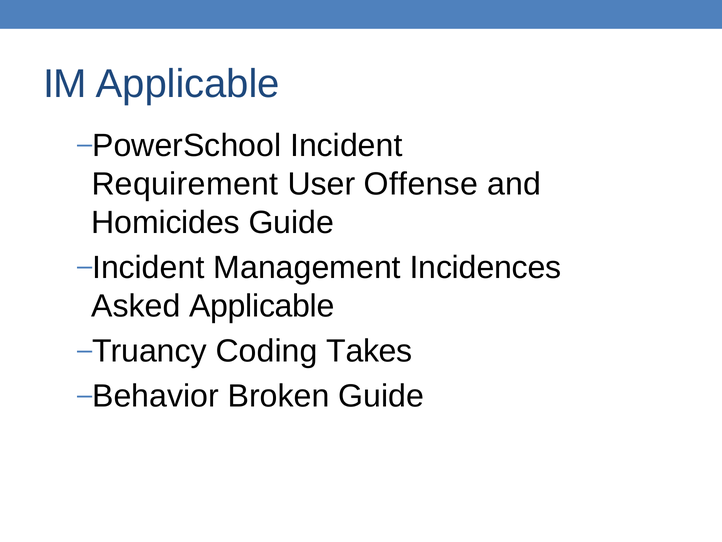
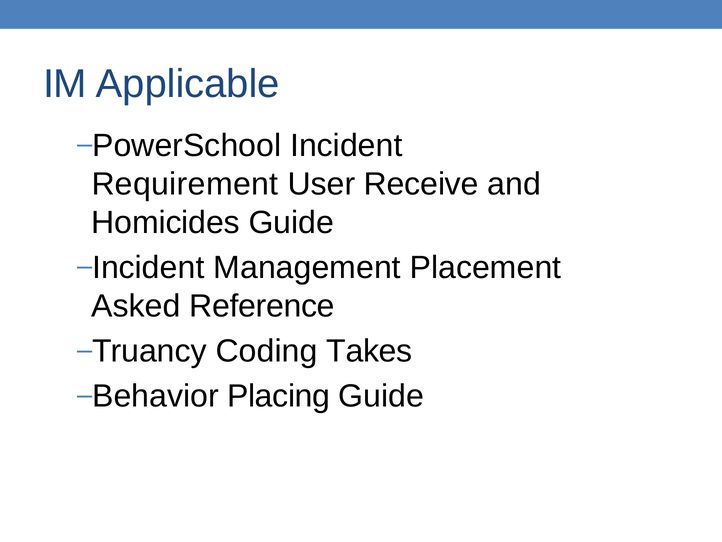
Offense: Offense -> Receive (421, 184)
Incidences: Incidences -> Placement (485, 268)
Asked Applicable: Applicable -> Reference (262, 306)
Broken: Broken -> Placing (279, 396)
